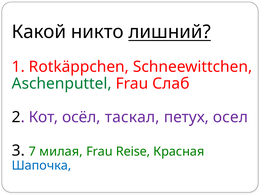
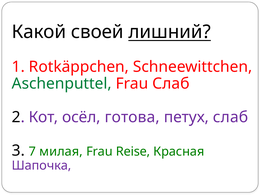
никто: никто -> своей (97, 32)
таскал: таскал -> готова (132, 117)
петух осел: осел -> слаб (231, 117)
Шапочка colour: blue -> purple (42, 165)
